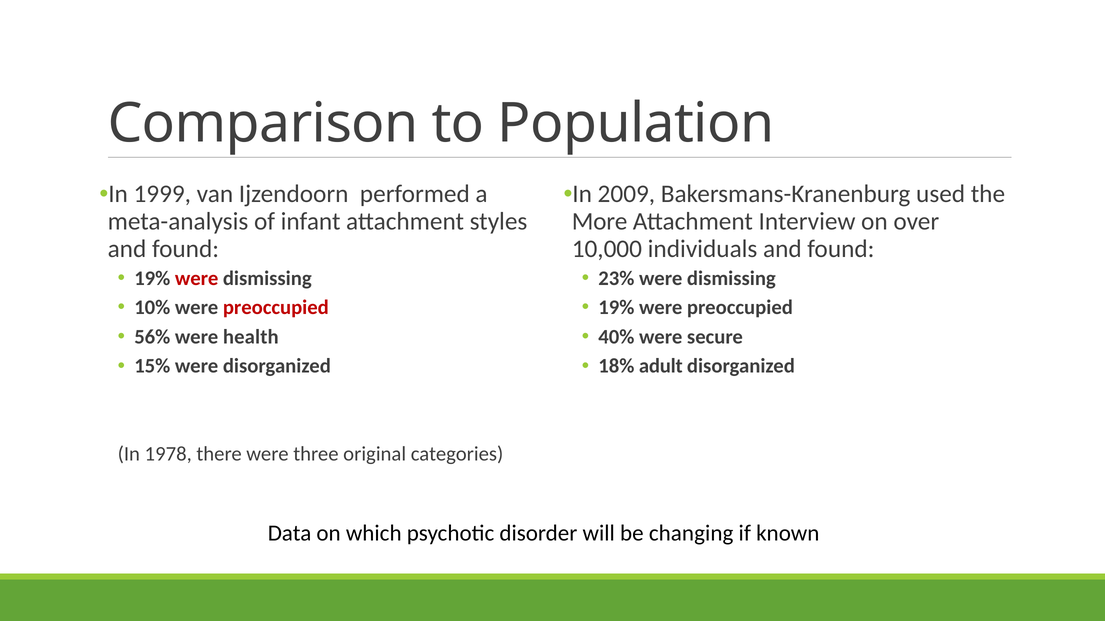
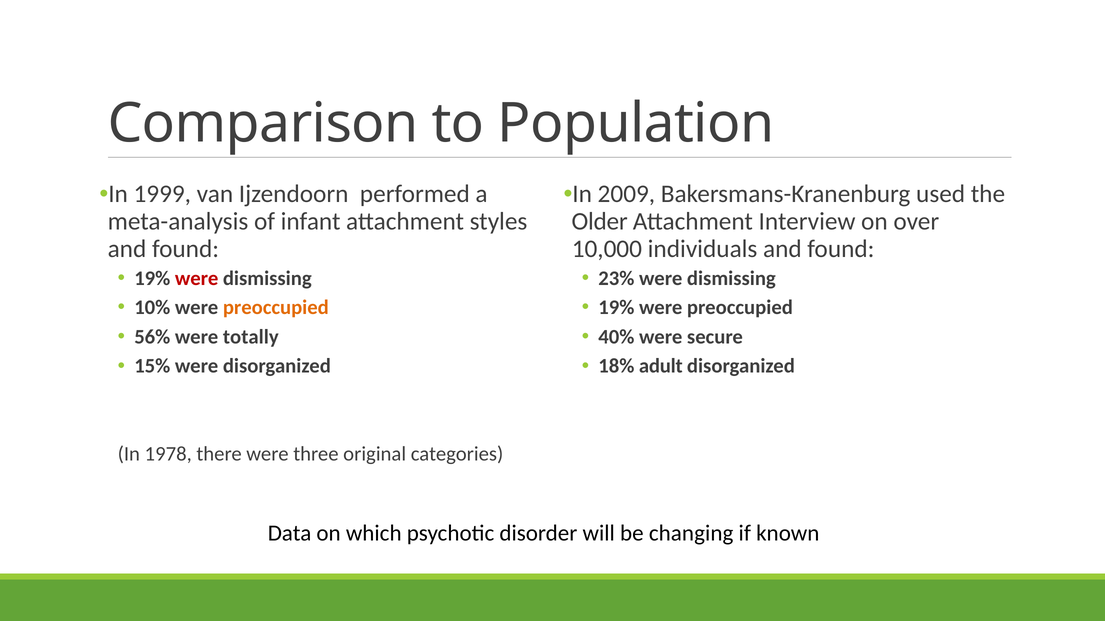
More: More -> Older (600, 222)
preoccupied colour: red -> orange (276, 308)
health: health -> totally (251, 337)
